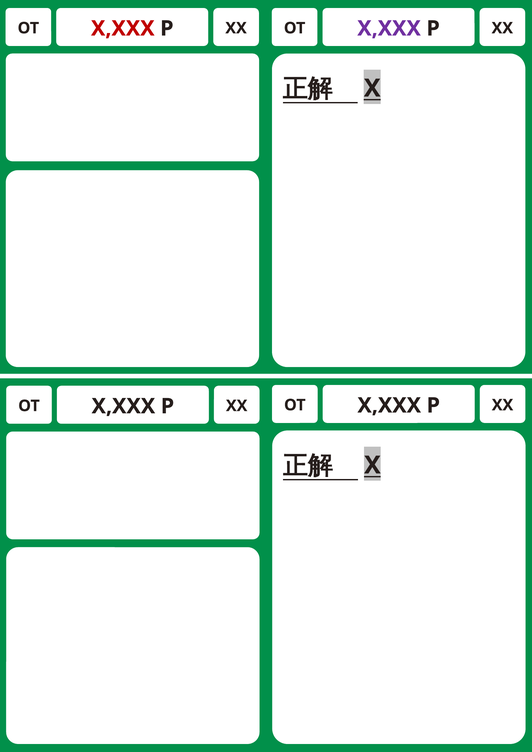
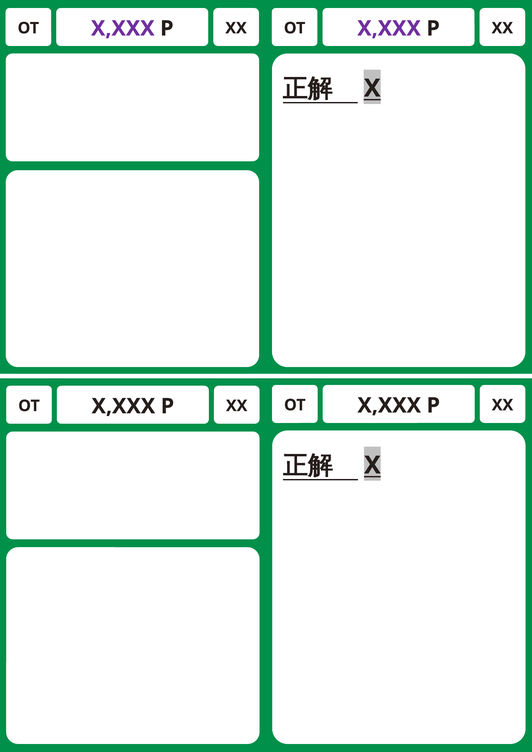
X,XXX colour: red -> purple (123, 28)
